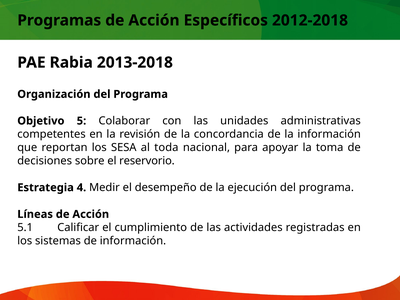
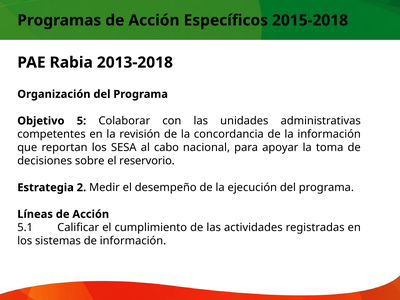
2012-2018: 2012-2018 -> 2015-2018 (310, 20)
toda: toda -> cabo (166, 148)
4: 4 -> 2 (81, 188)
